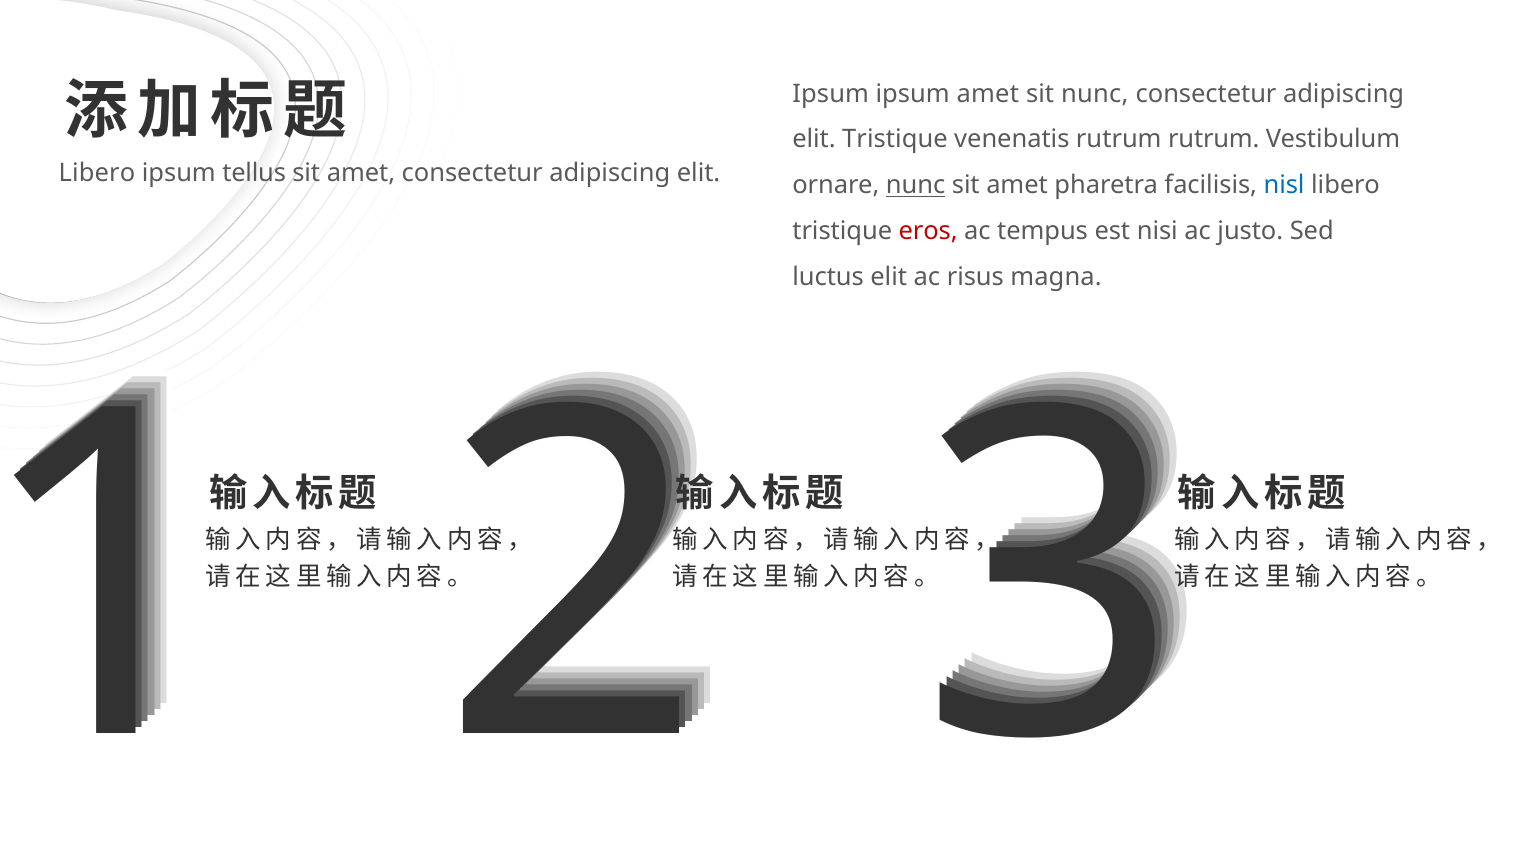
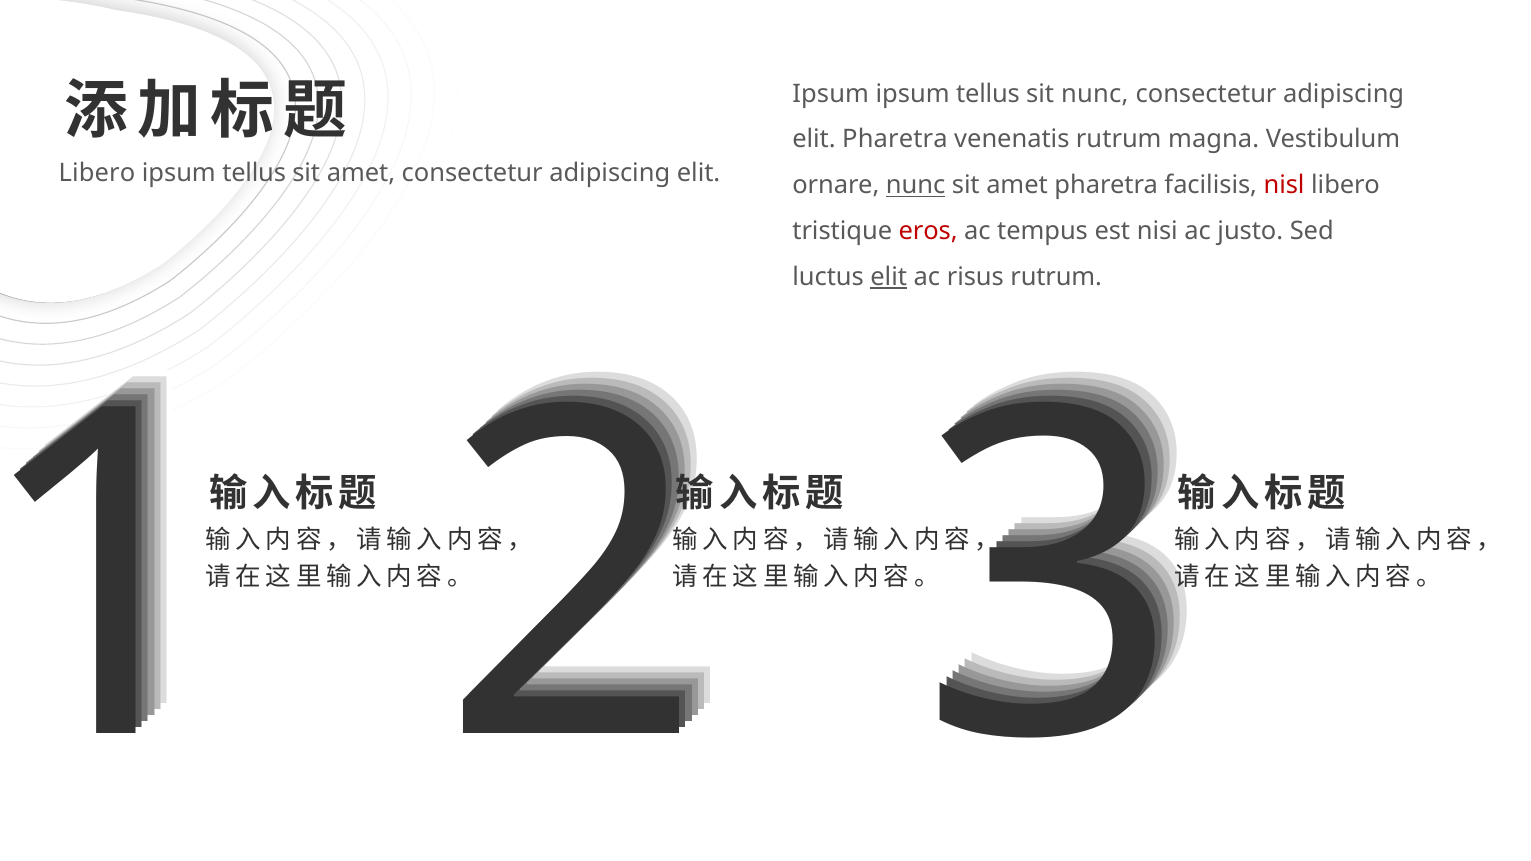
amet: amet -> tellus (988, 94)
elit Tristique: Tristique -> Pharetra (895, 140)
rutrum rutrum: rutrum -> magna (1214, 140)
nisl colour: blue -> red (1284, 185)
elit underline: none -> present (889, 277)
risus magna: magna -> rutrum (1056, 277)
